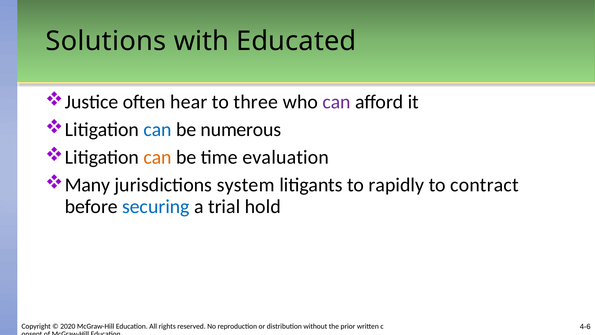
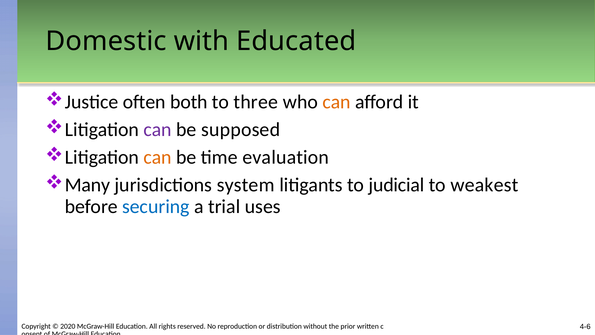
Solutions: Solutions -> Domestic (106, 41)
hear: hear -> both (189, 102)
can colour: purple -> orange (337, 102)
can colour: blue -> purple (158, 130)
numerous: numerous -> supposed (241, 130)
rapidly: rapidly -> judicial (397, 185)
contract: contract -> weakest (484, 185)
hold: hold -> uses (263, 206)
